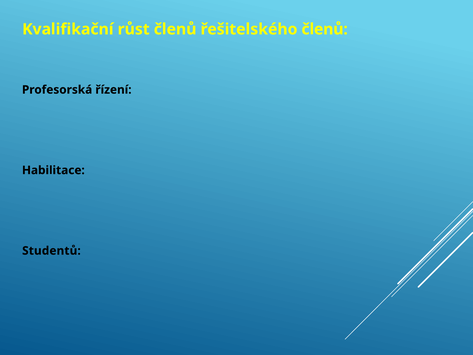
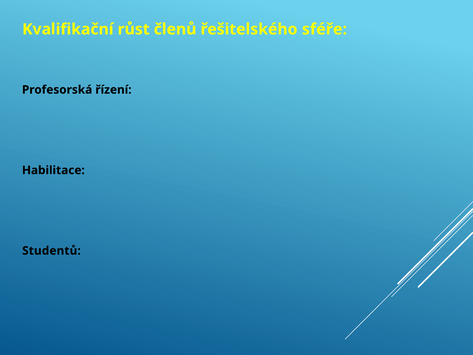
řešitelského členů: členů -> sféře (324, 29)
